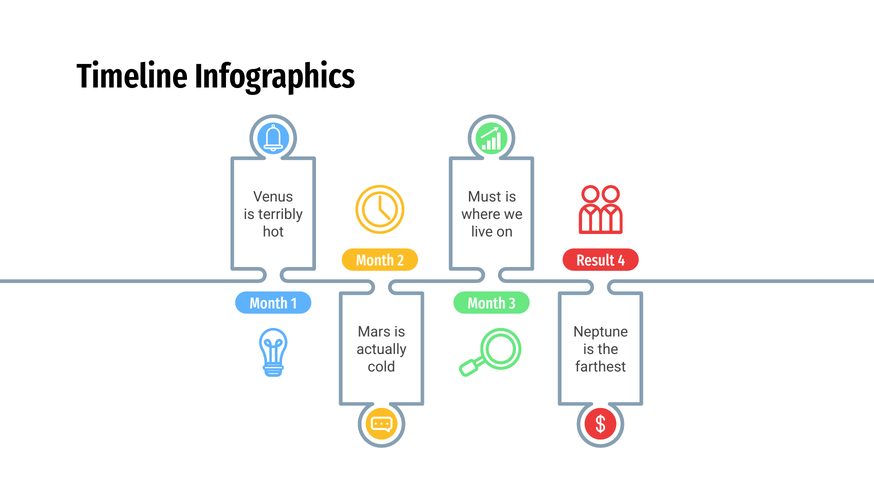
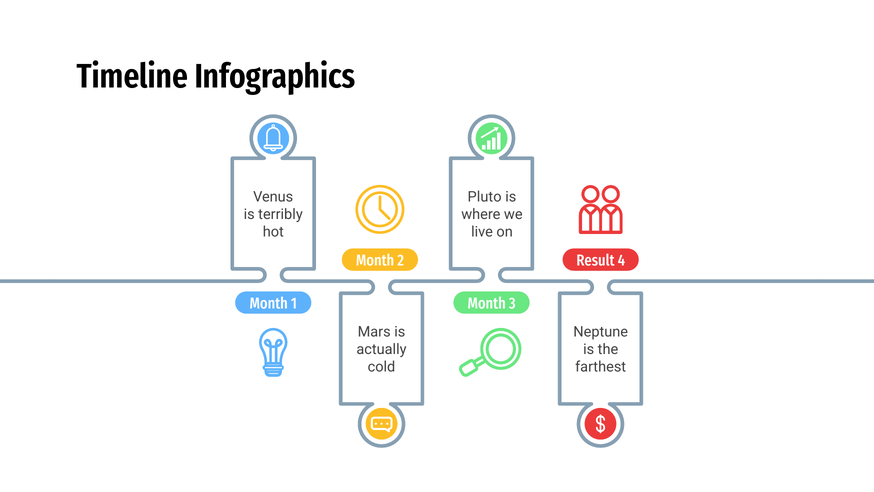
Must: Must -> Pluto (485, 197)
